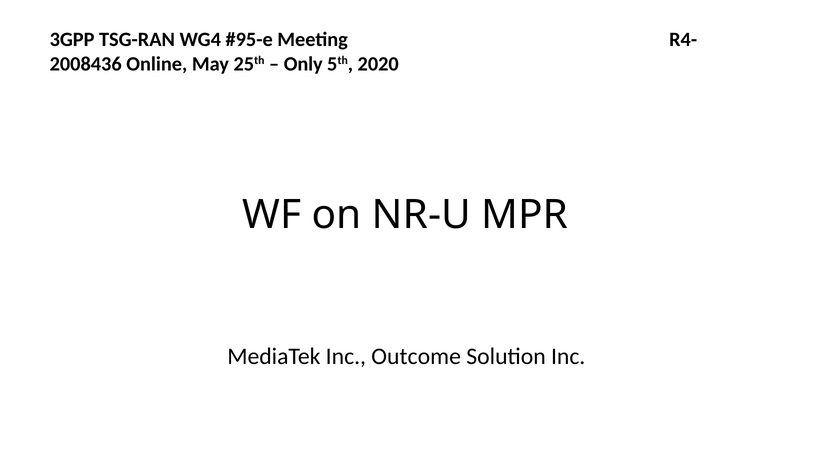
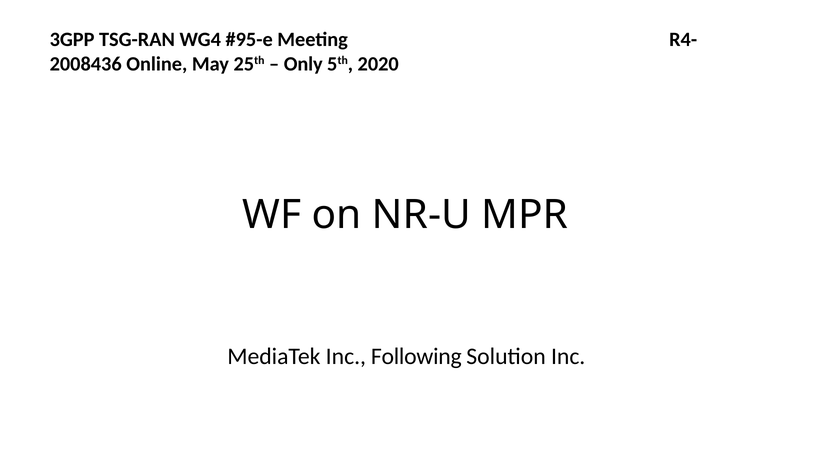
Outcome: Outcome -> Following (416, 357)
